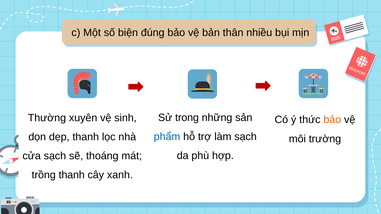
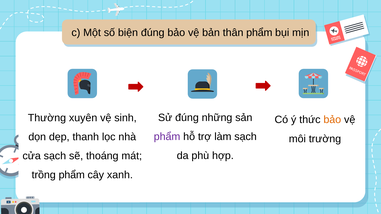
thân nhiều: nhiều -> phẩm (259, 33)
Sử trong: trong -> đúng (187, 118)
phẩm colour: blue -> purple (167, 137)
trồng thanh: thanh -> phẩm (72, 175)
